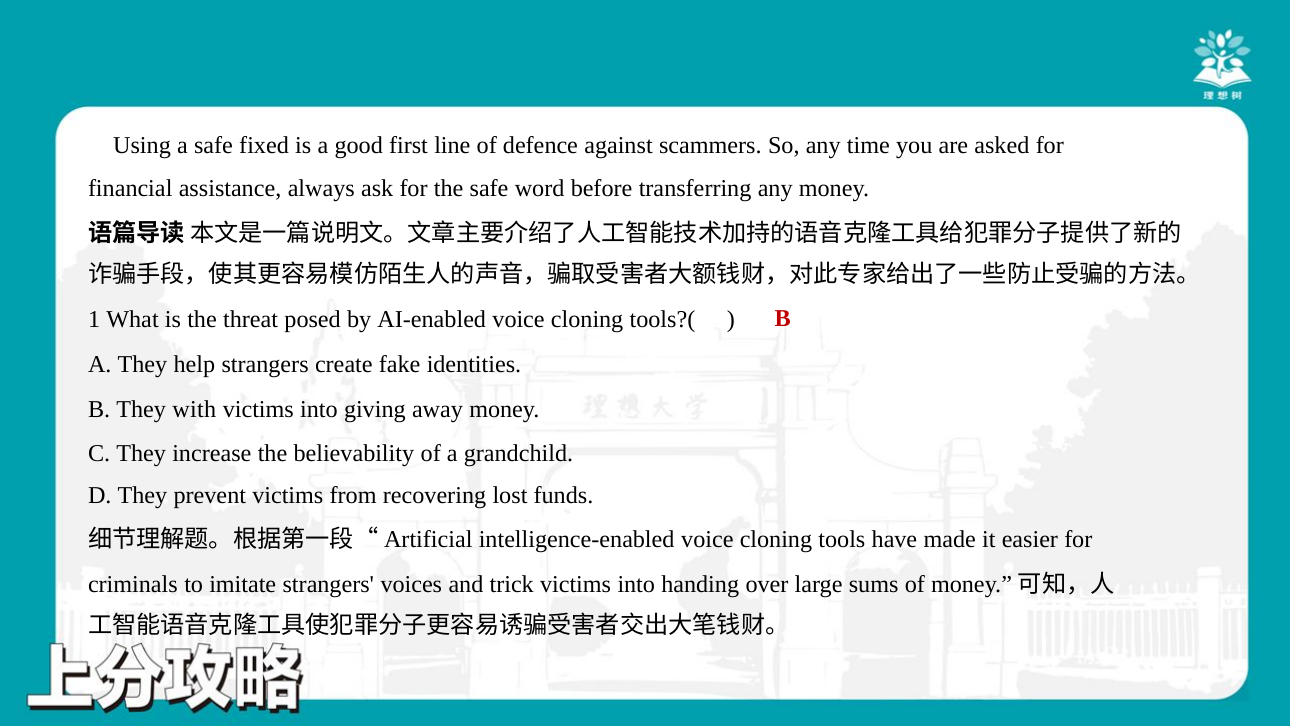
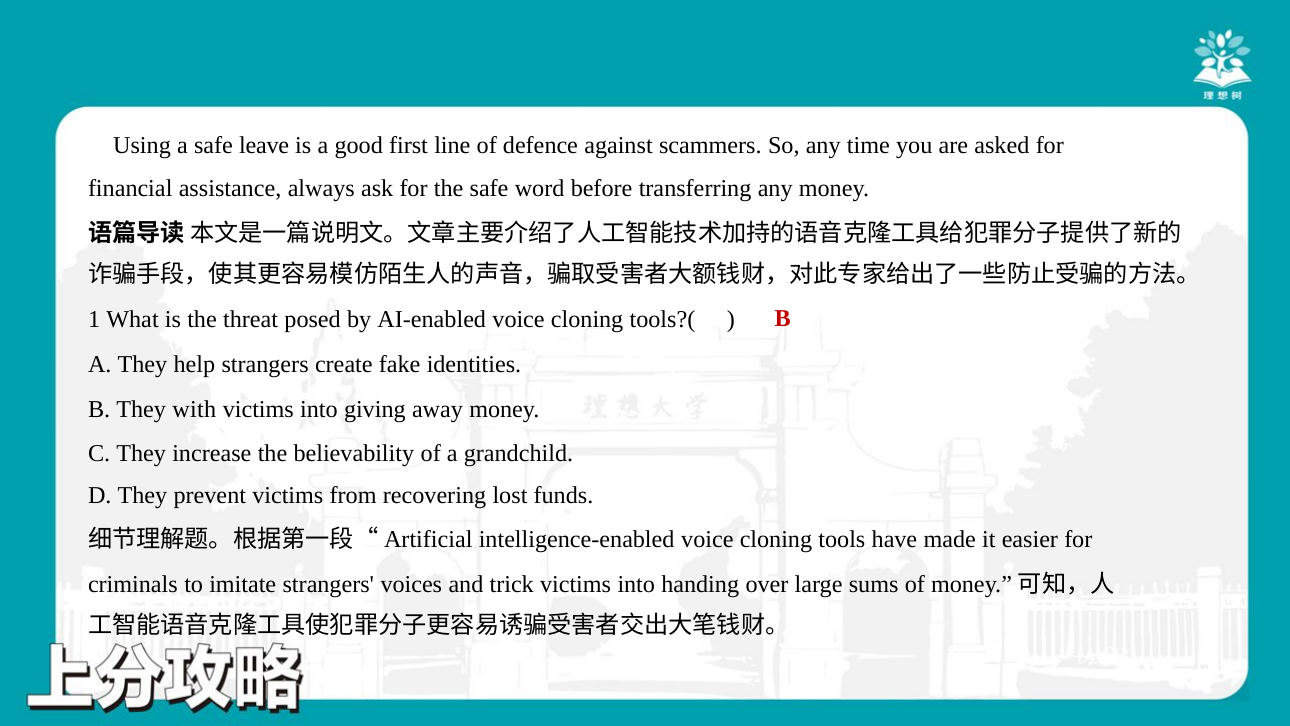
fixed: fixed -> leave (264, 146)
